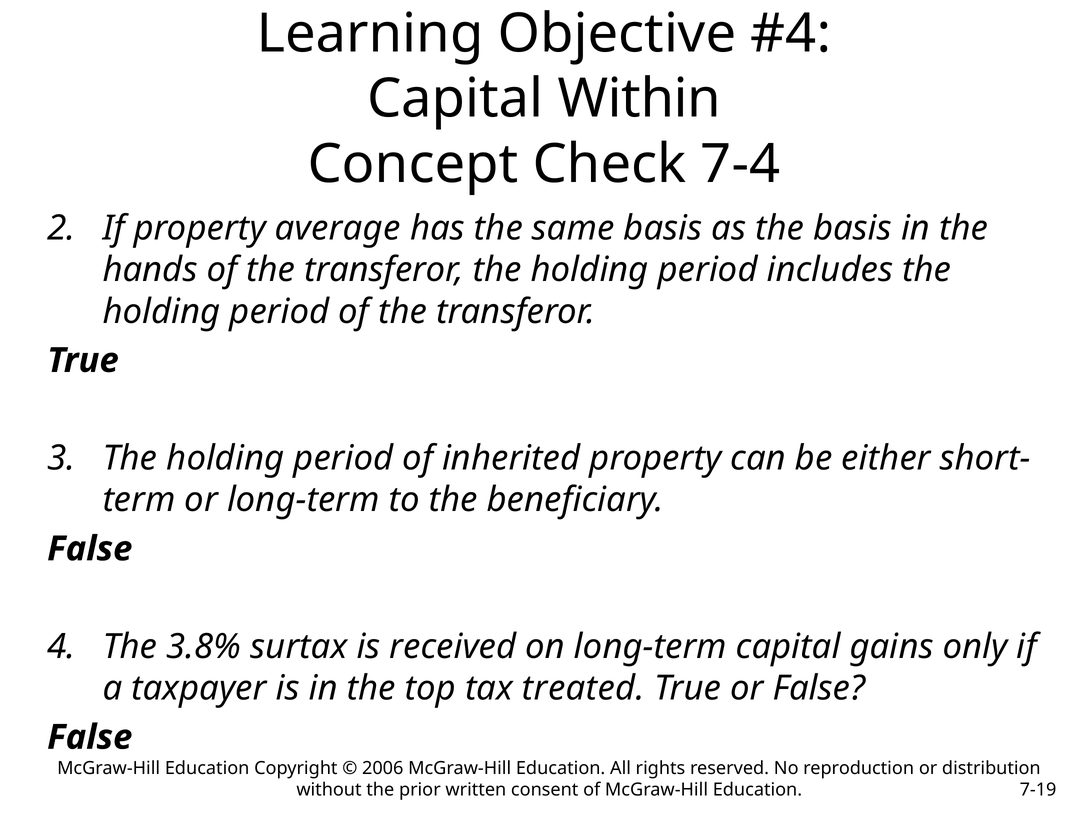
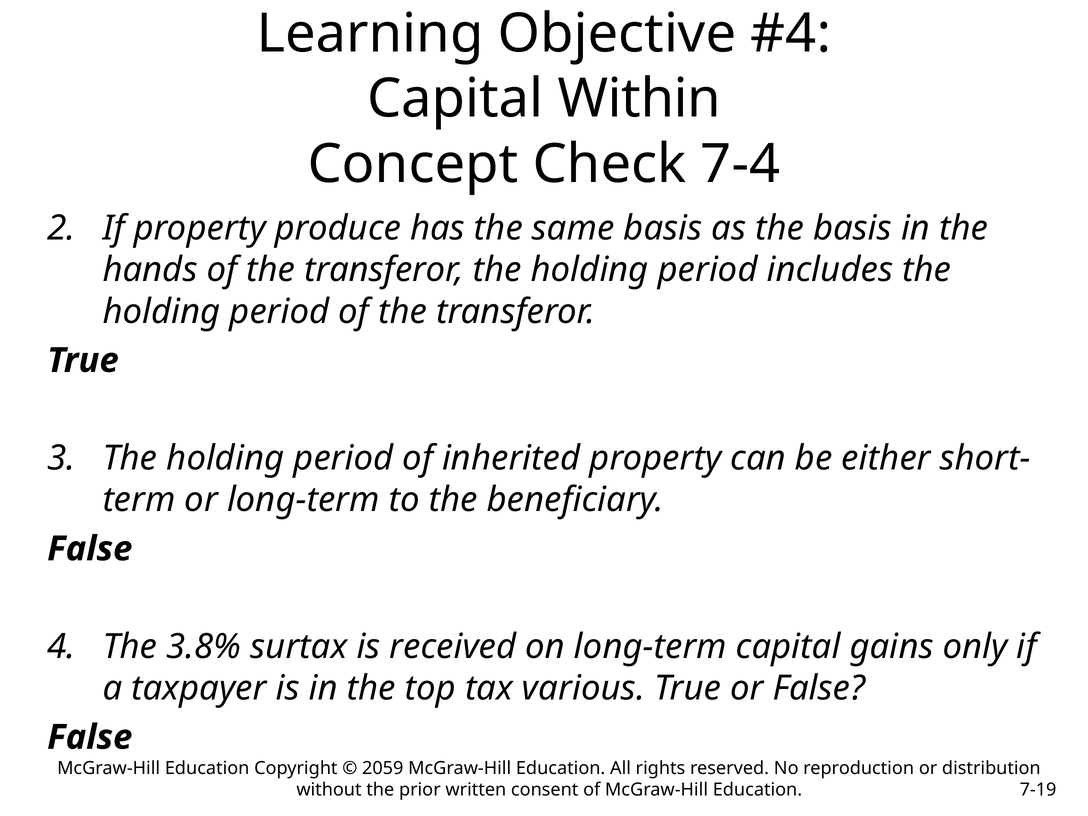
average: average -> produce (338, 228)
treated: treated -> various (583, 688)
2006: 2006 -> 2059 (383, 768)
